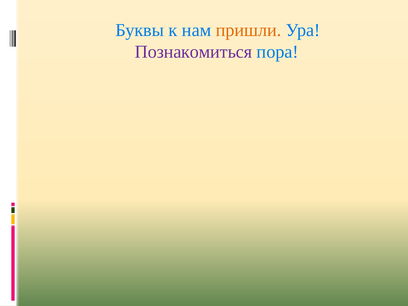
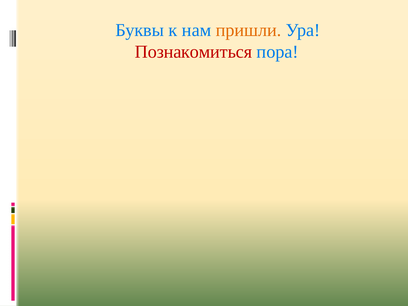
Познакомиться colour: purple -> red (193, 52)
